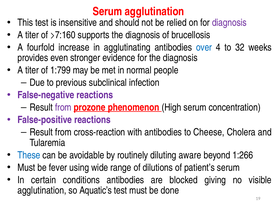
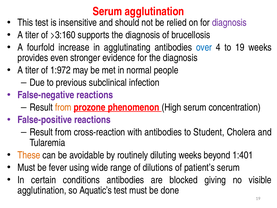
>7:160: >7:160 -> >3:160 (63, 35)
to 32: 32 -> 19 (240, 47)
1:799: 1:799 -> 1:972 (60, 70)
from colour: purple -> orange (63, 107)
Cheese: Cheese -> Student (209, 132)
These colour: blue -> orange (29, 155)
diluting aware: aware -> weeks (190, 155)
1:266: 1:266 -> 1:401 (243, 155)
